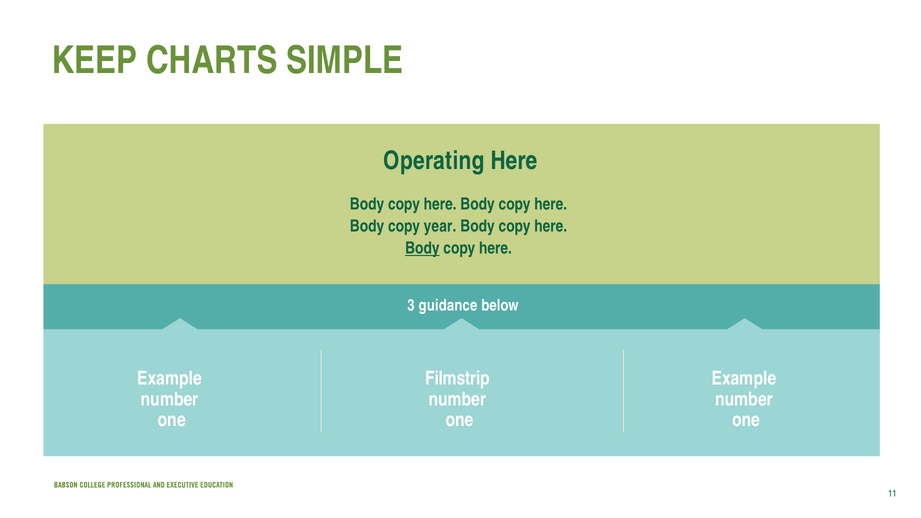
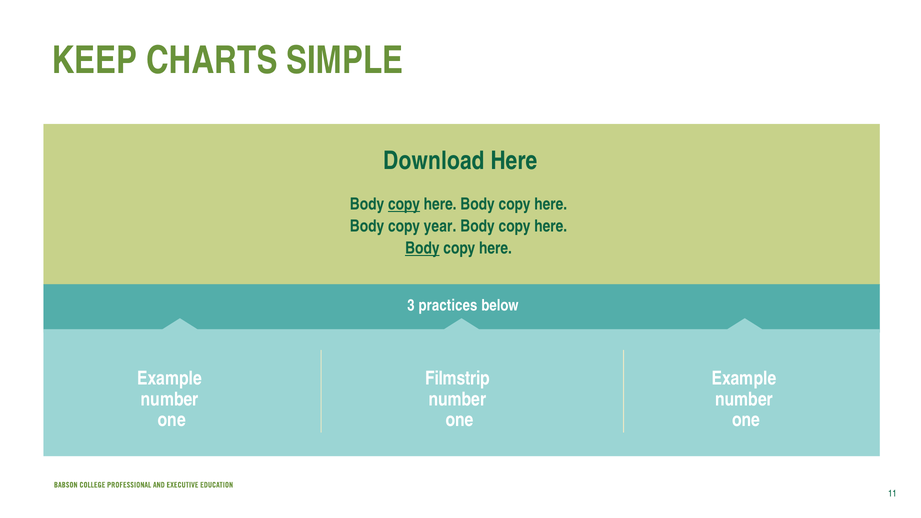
Operating: Operating -> Download (434, 161)
copy underline: none -> present (404, 204)
guidance: guidance -> practices (448, 305)
